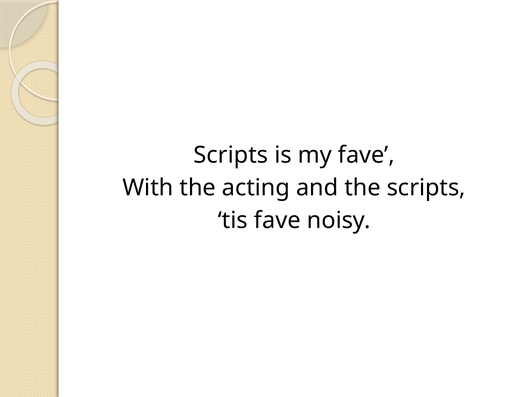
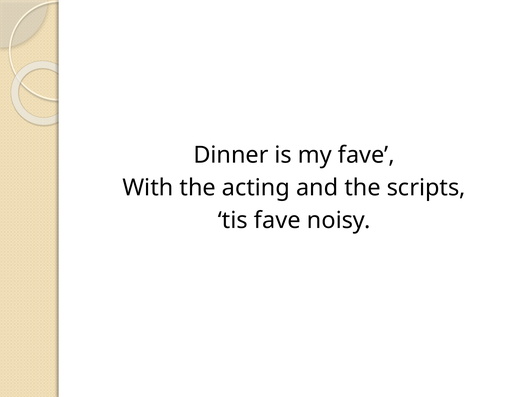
Scripts: Scripts -> Dinner (231, 155)
